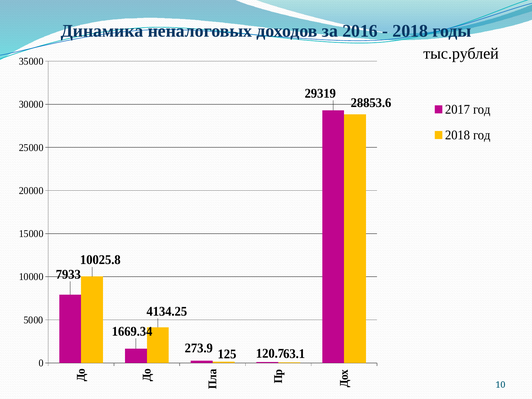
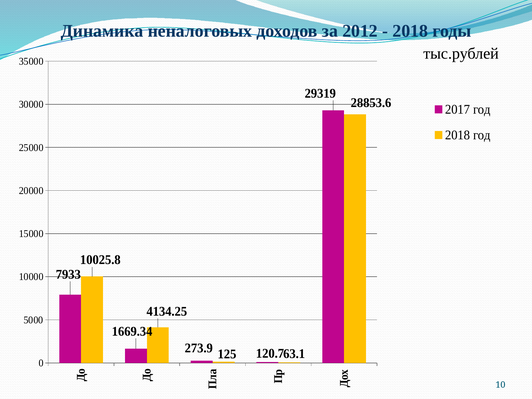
2016: 2016 -> 2012 (360, 31)
